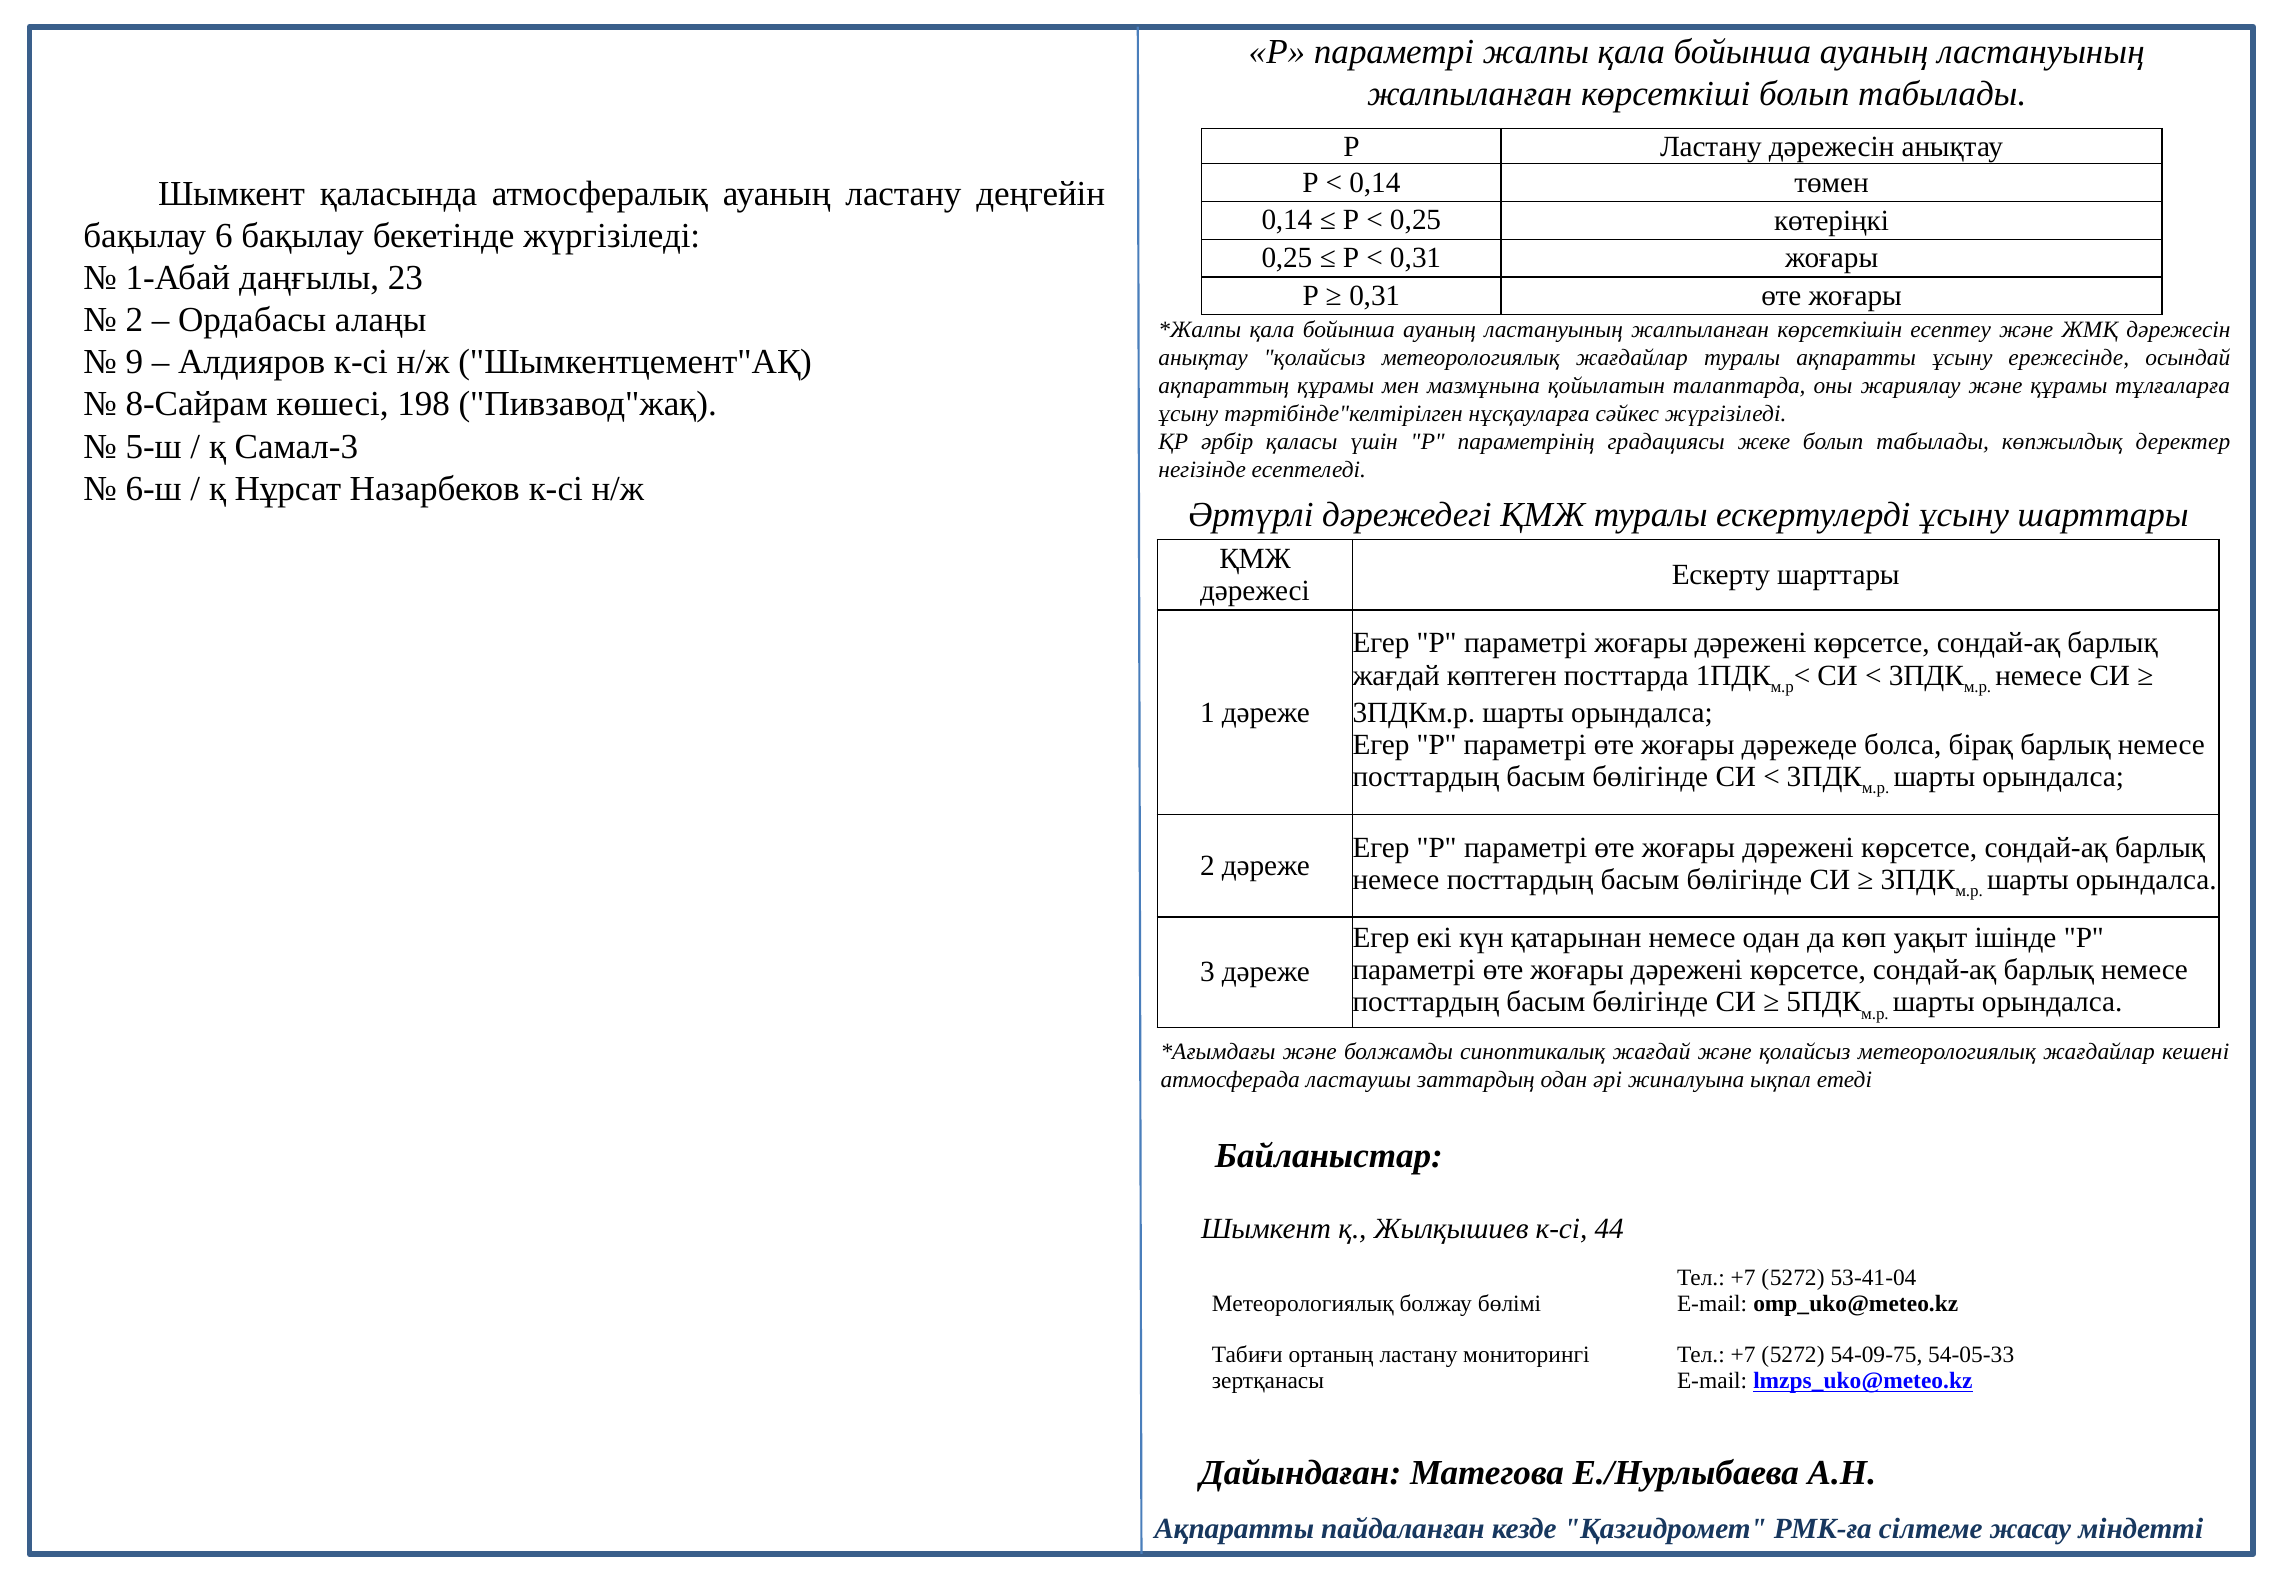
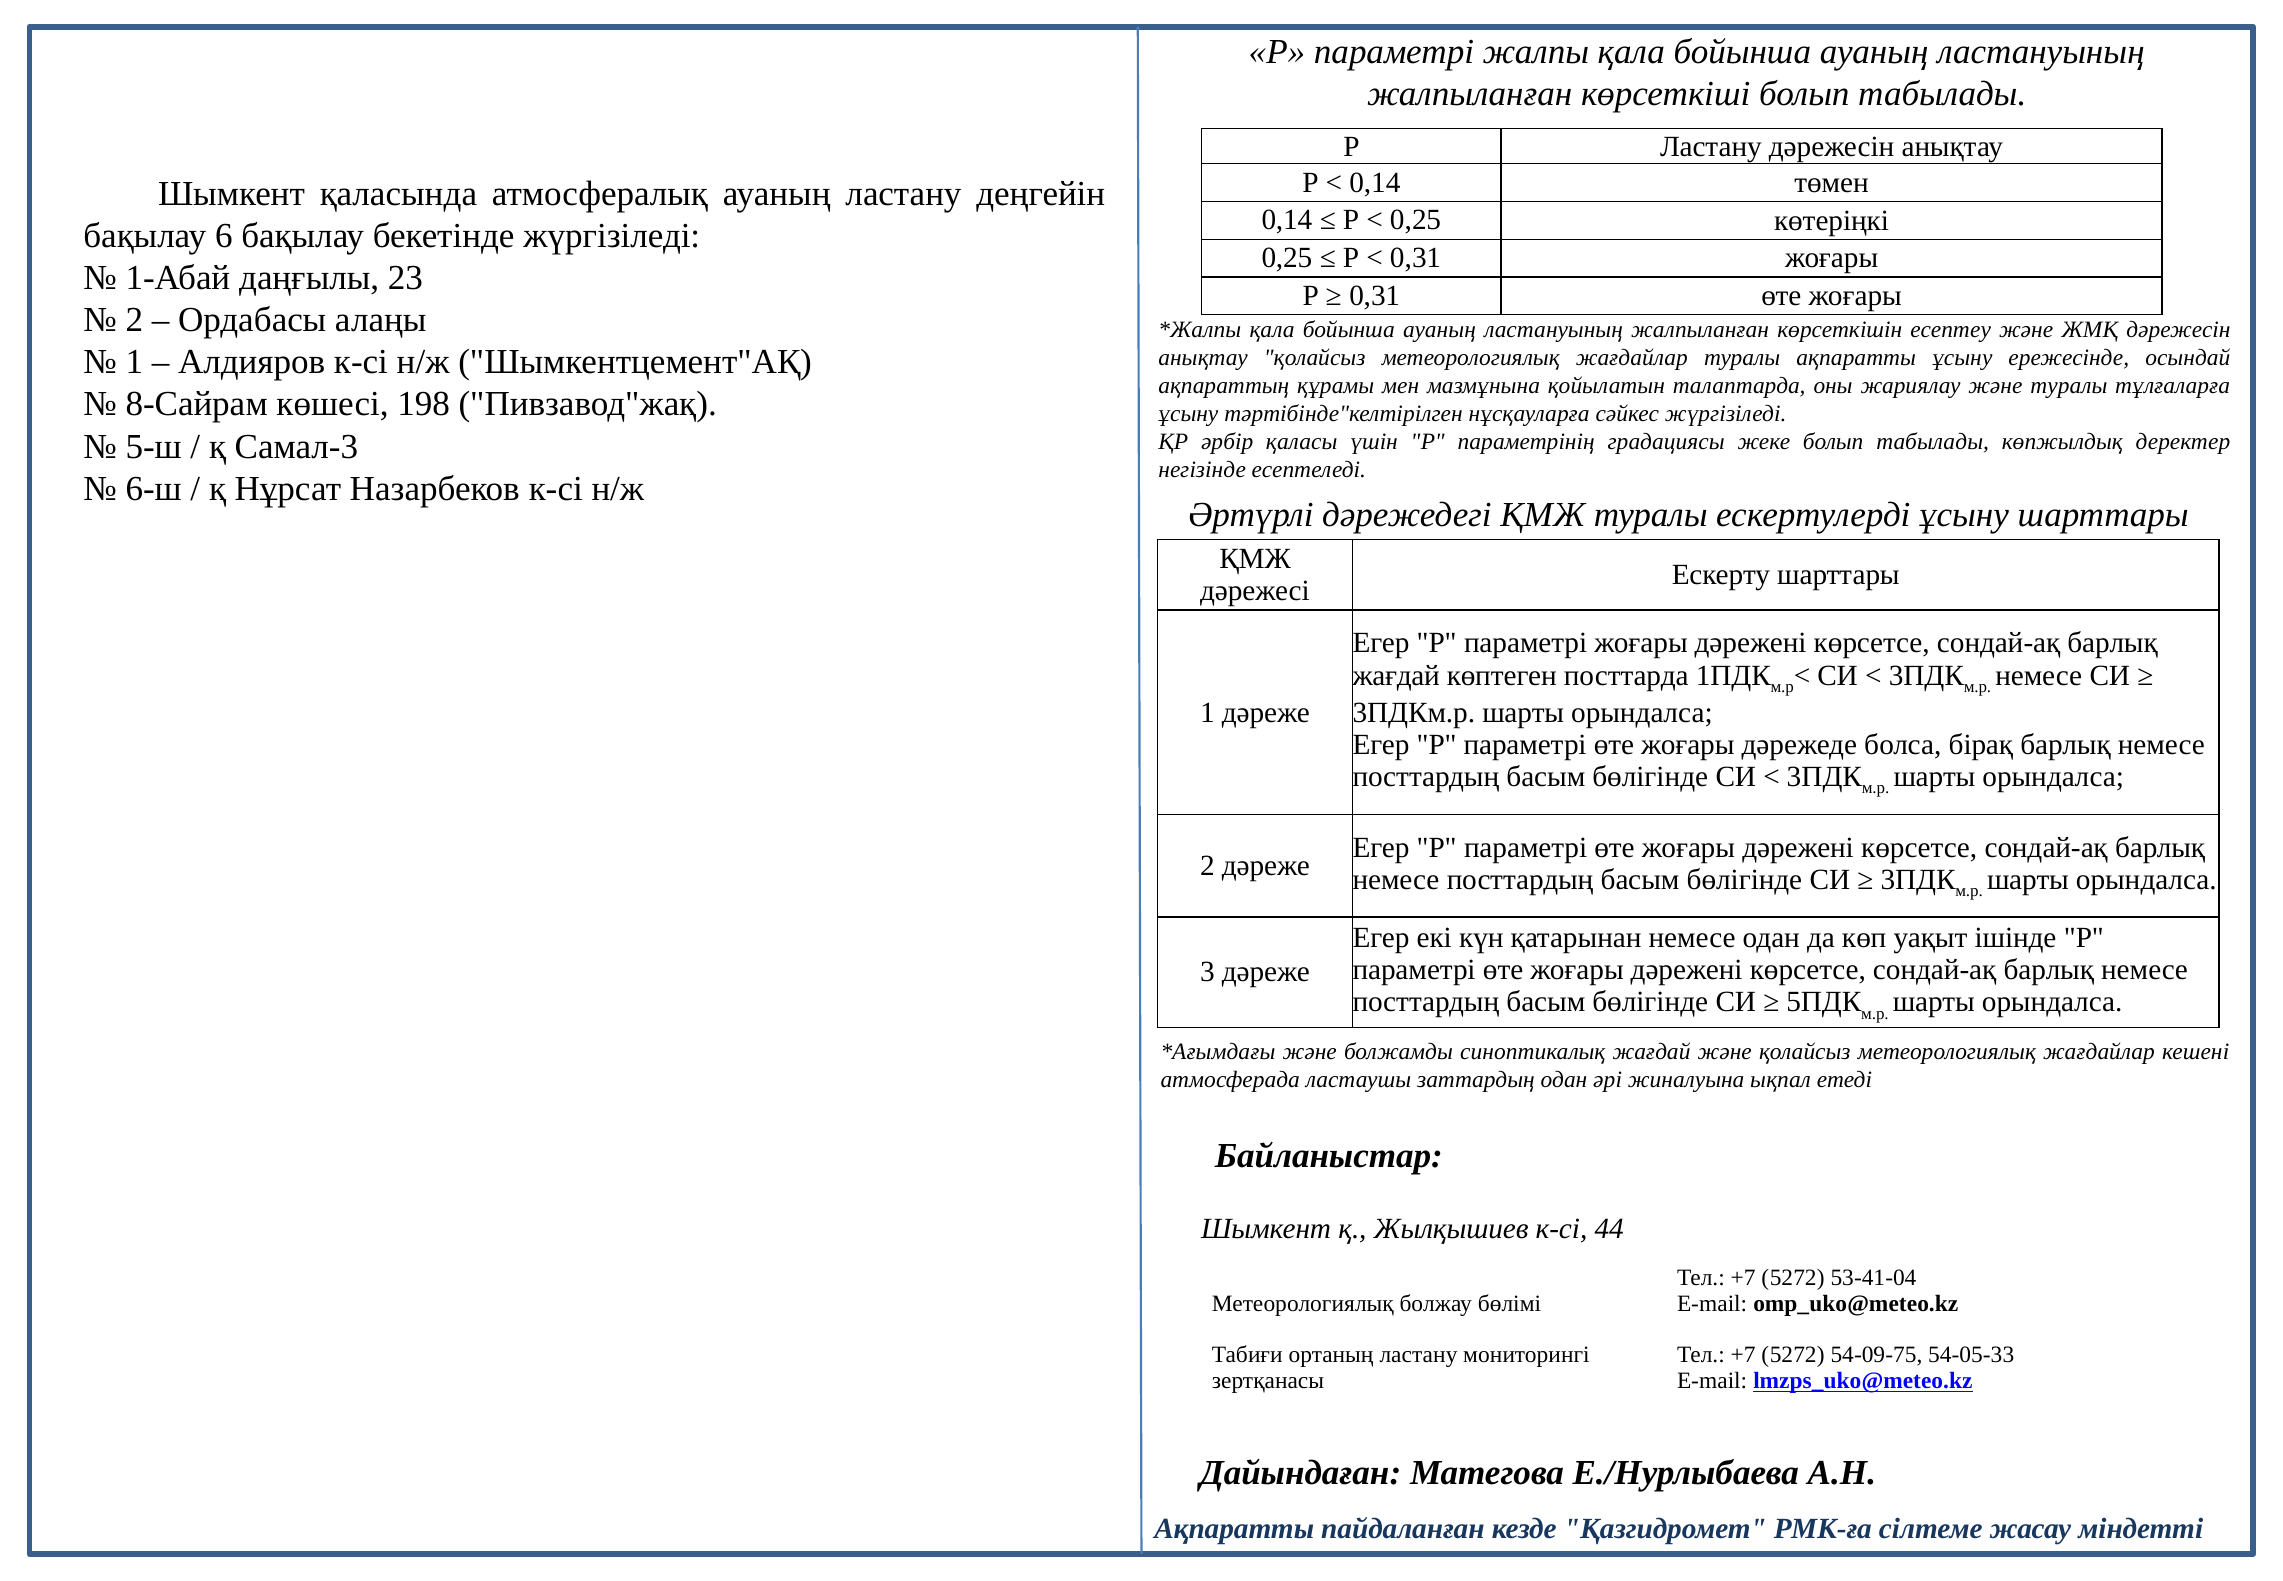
9: 9 -> 1 (134, 362)
және құрамы: құрамы -> туралы (2069, 386)
